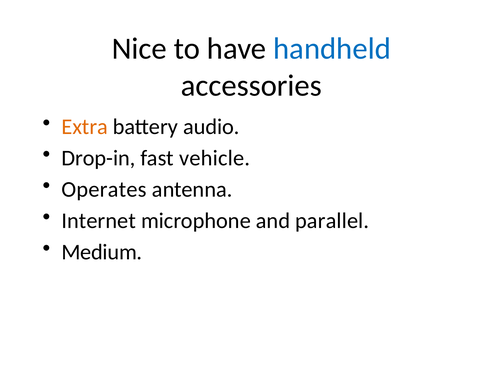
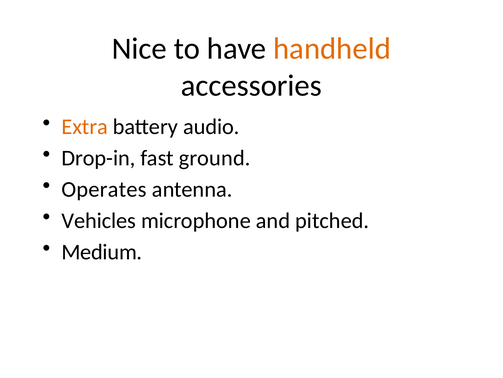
handheld colour: blue -> orange (332, 49)
vehicle: vehicle -> ground (215, 158)
Internet: Internet -> Vehicles (99, 220)
parallel: parallel -> pitched (332, 220)
